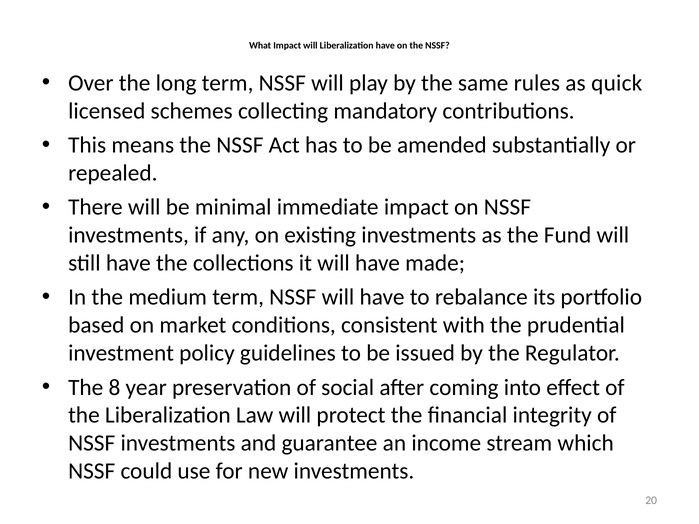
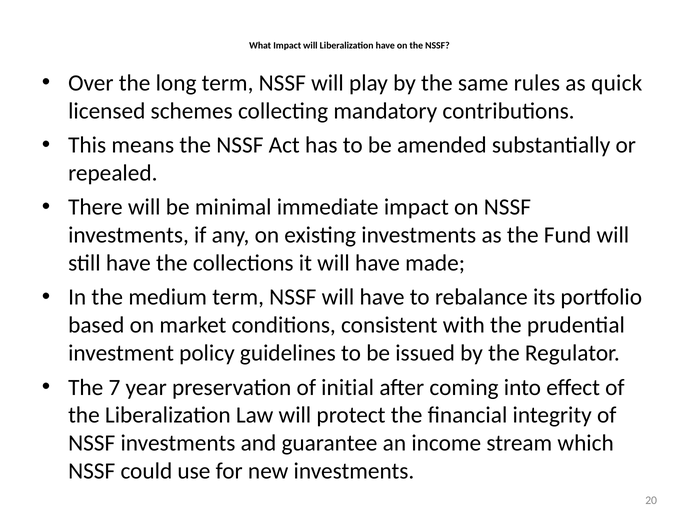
8: 8 -> 7 (114, 388)
social: social -> initial (348, 388)
